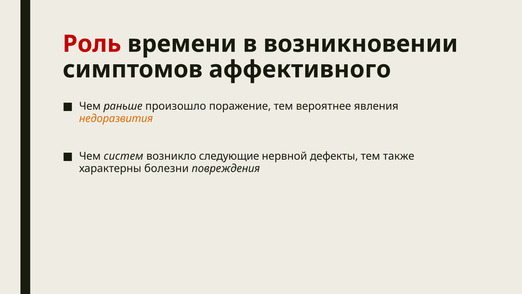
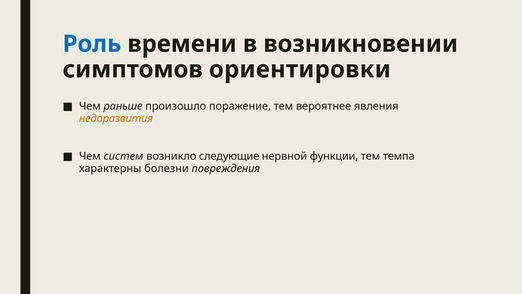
Роль colour: red -> blue (92, 44)
аффективного: аффективного -> ориентировки (300, 69)
дефекты: дефекты -> функции (334, 156)
также: также -> темпа (399, 156)
